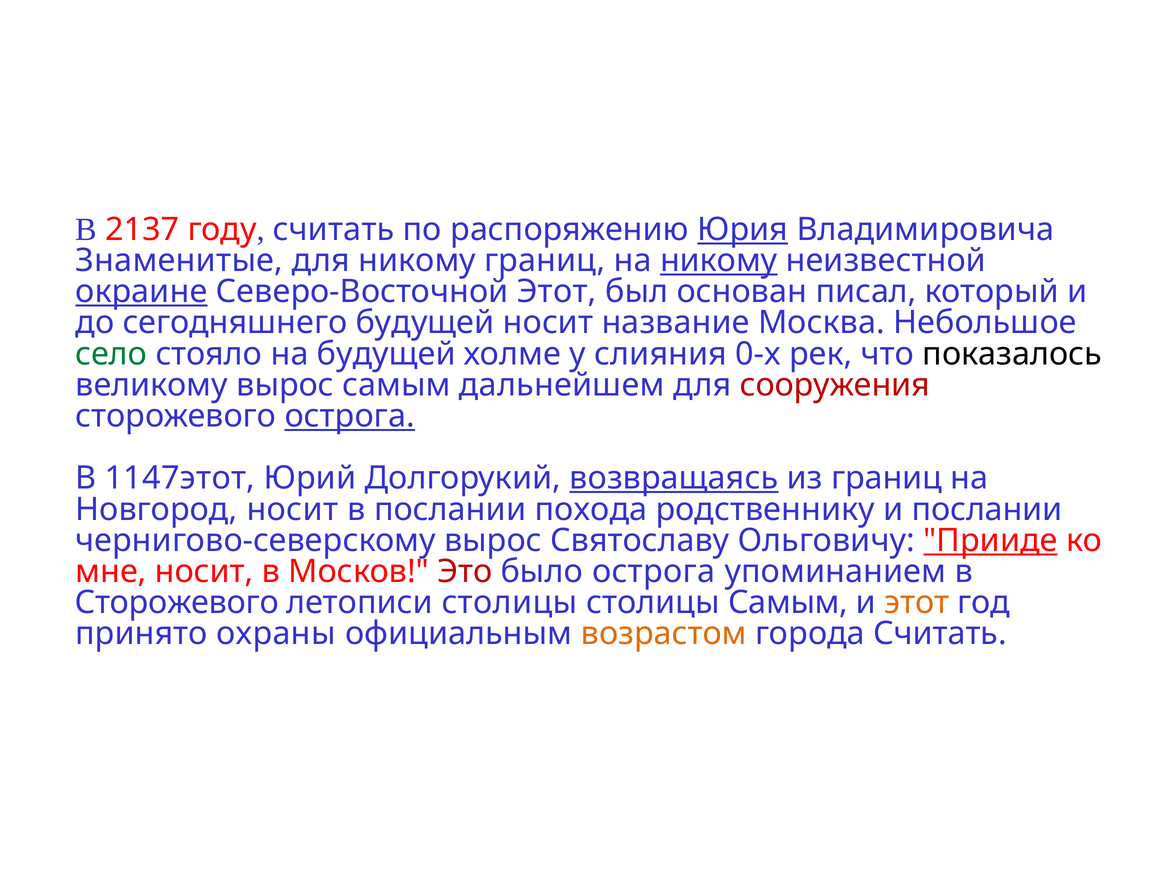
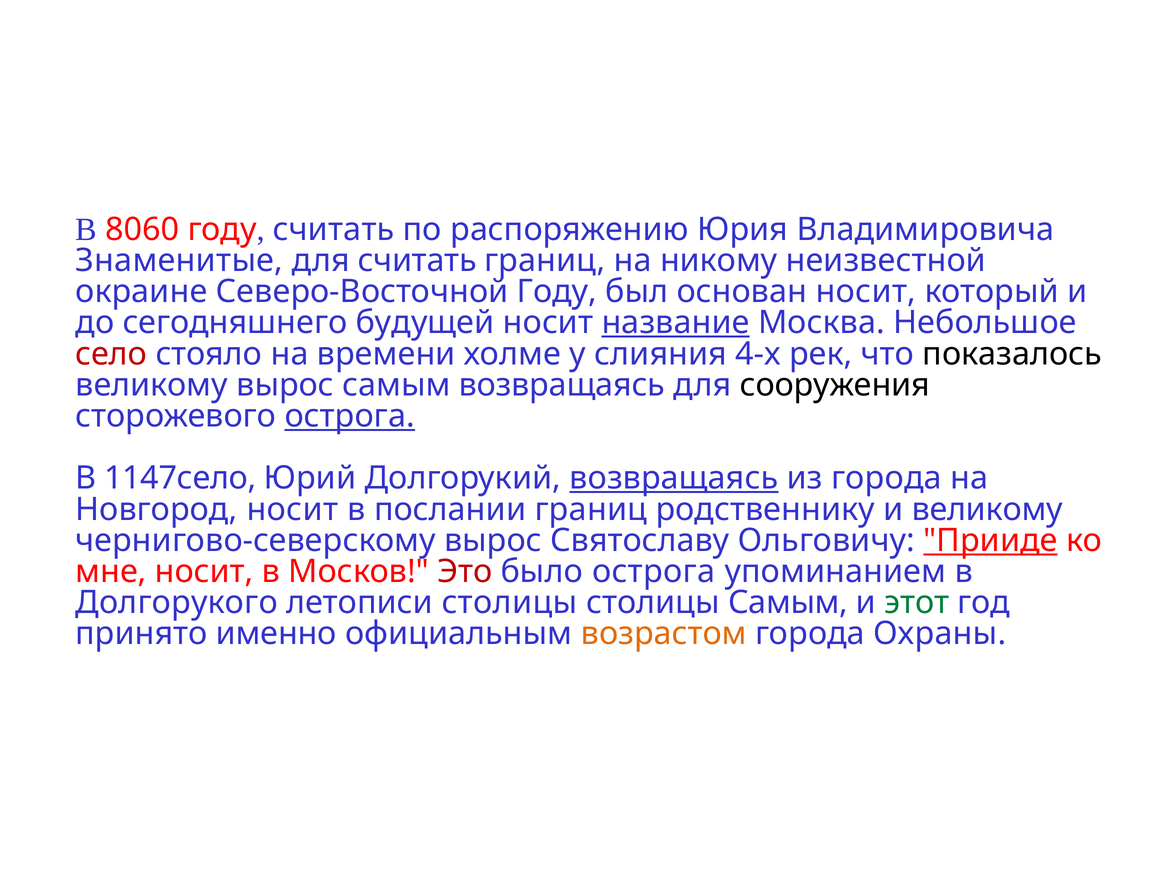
2137: 2137 -> 8060 (142, 229)
Юрия underline: present -> none (743, 229)
для никому: никому -> считать (417, 260)
никому underline: present -> none (719, 260)
окраине underline: present -> none (141, 292)
Северо-Восточной Этот: Этот -> Году (557, 292)
основан писал: писал -> носит (866, 292)
название underline: none -> present (676, 323)
село colour: green -> red (111, 354)
на будущей: будущей -> времени (386, 354)
0-х: 0-х -> 4-х (758, 354)
самым дальнейшем: дальнейшем -> возвращаясь (562, 385)
сооружения colour: red -> black (835, 385)
1147этот: 1147этот -> 1147село (180, 478)
из границ: границ -> города (886, 478)
послании похода: похода -> границ (591, 509)
и послании: послании -> великому (987, 509)
Сторожевого: Сторожевого -> Долгорукого (177, 602)
этот colour: orange -> green (917, 602)
охраны: охраны -> именно (276, 634)
города Считать: Считать -> Охраны (940, 634)
